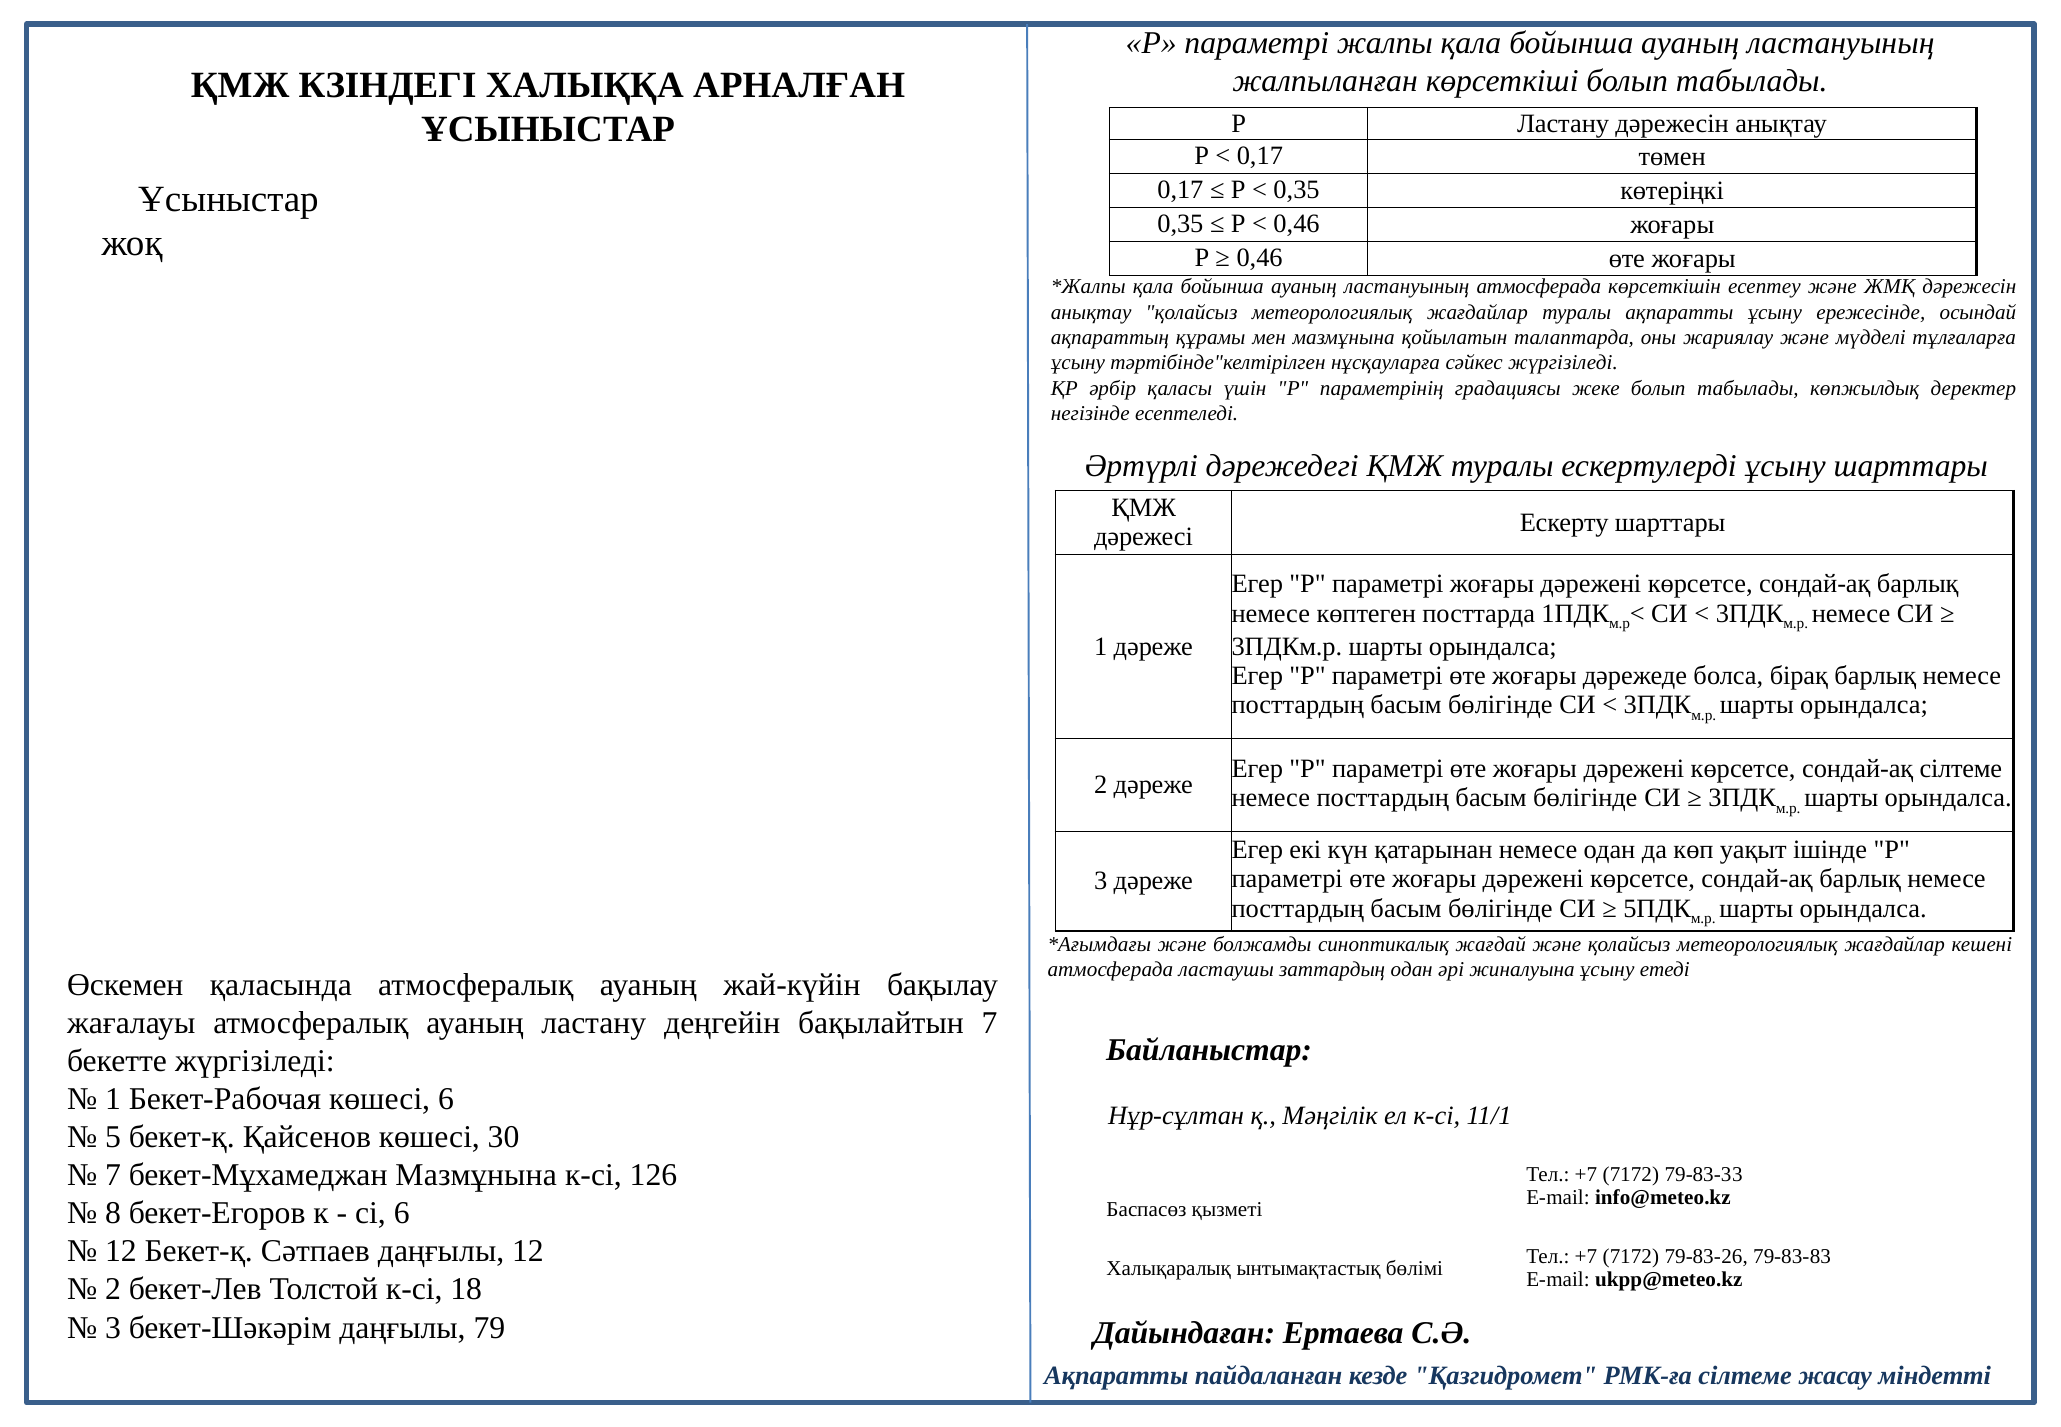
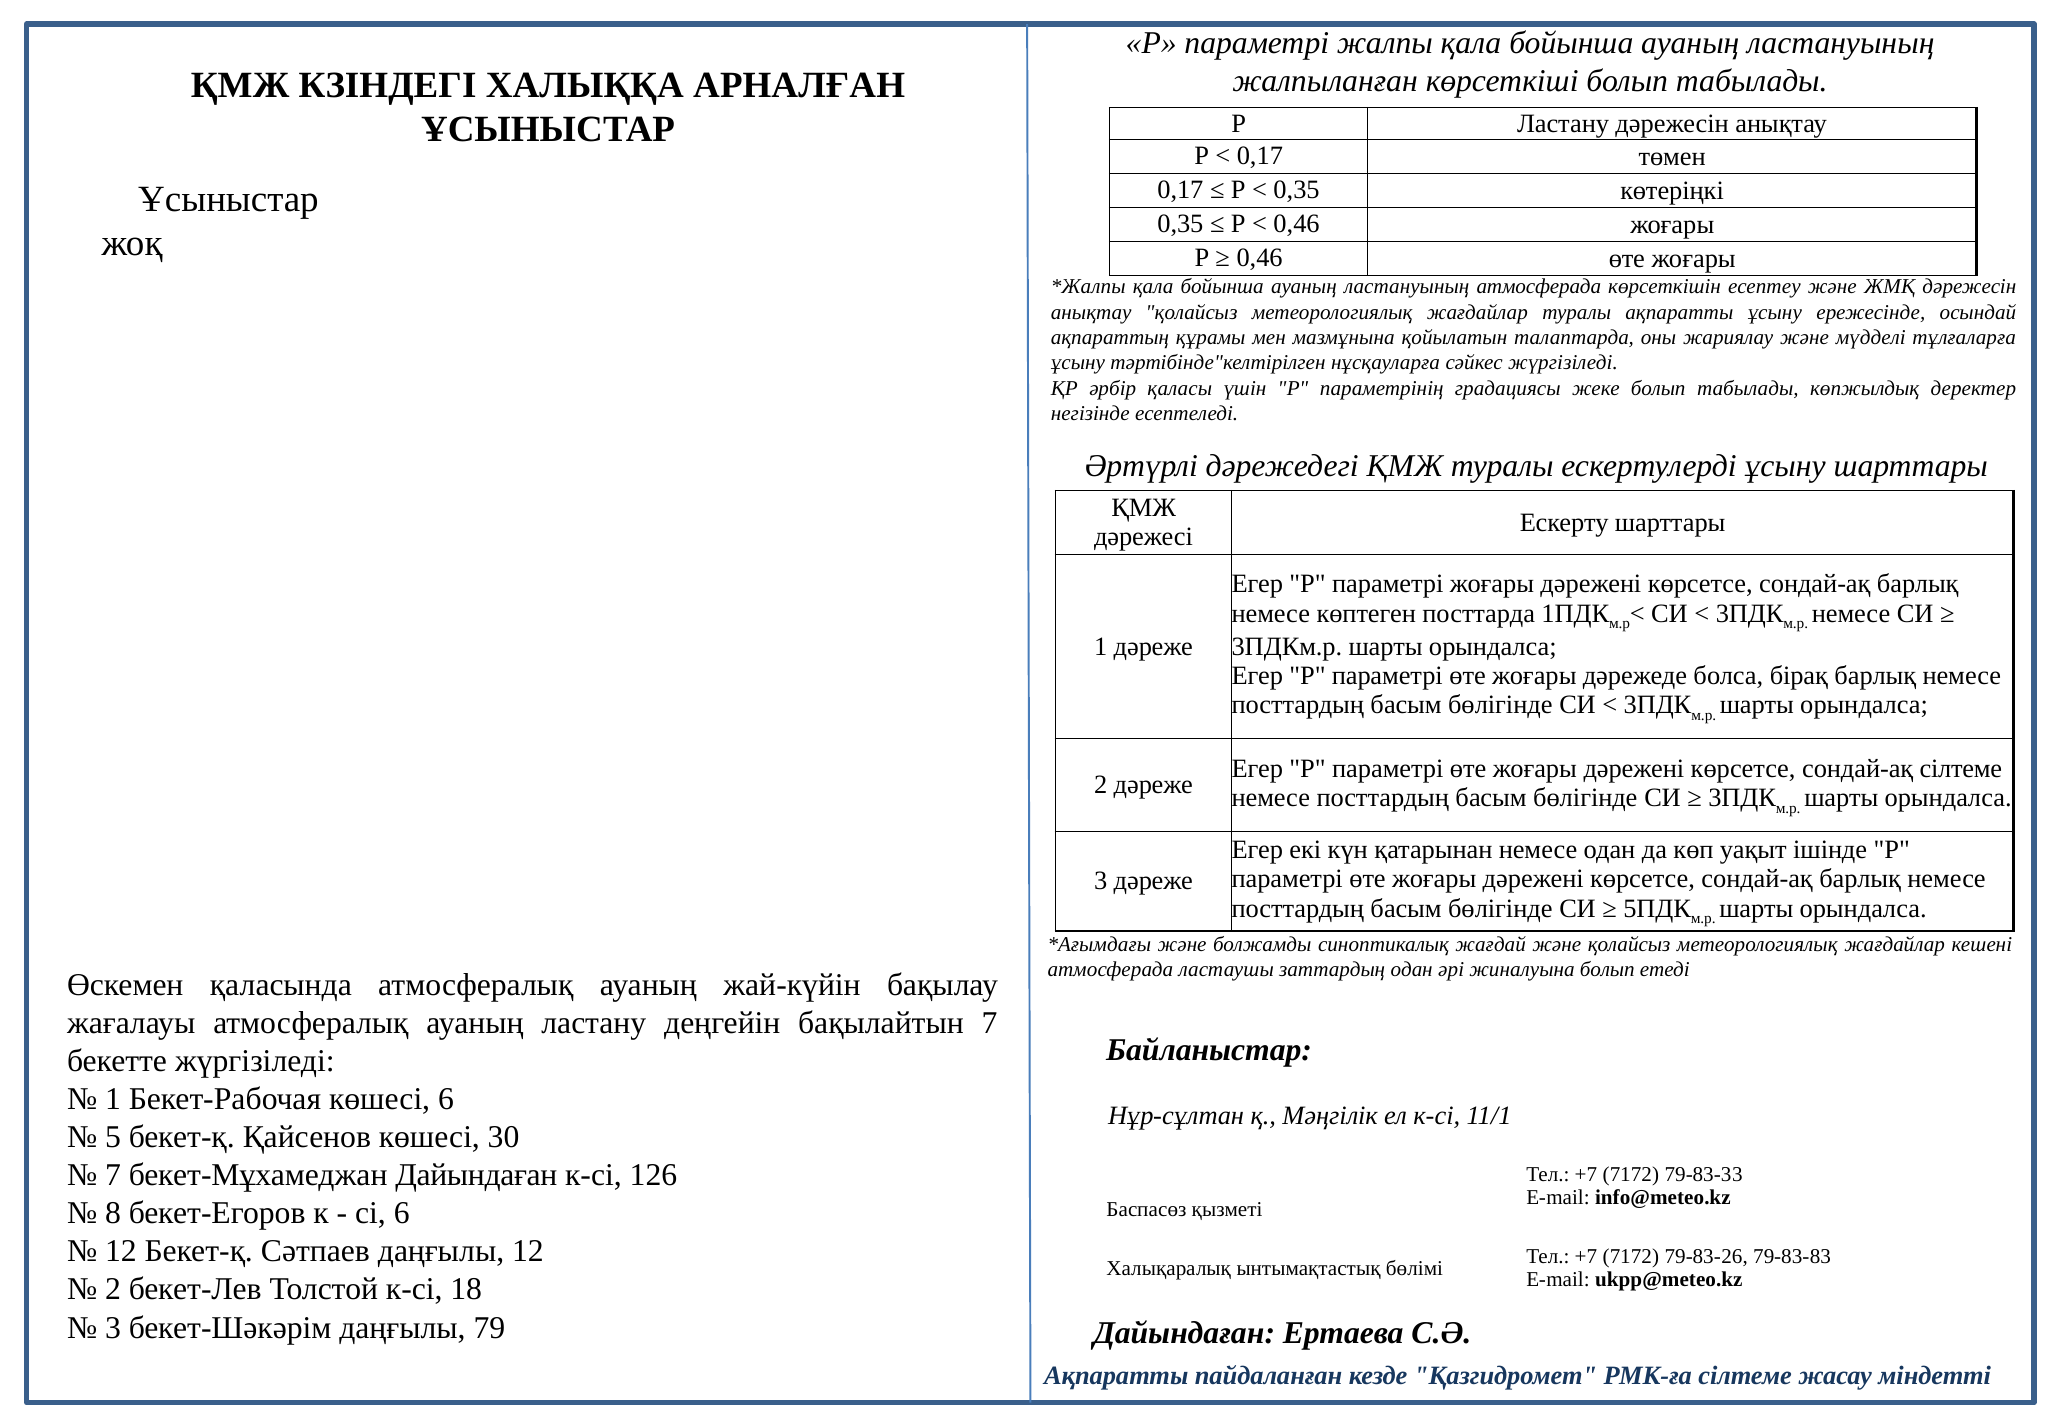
жиналуына ұсыну: ұсыну -> болып (1607, 970)
бекет-Мұхамеджан Мазмұнына: Мазмұнына -> Дайындаған (476, 1175)
